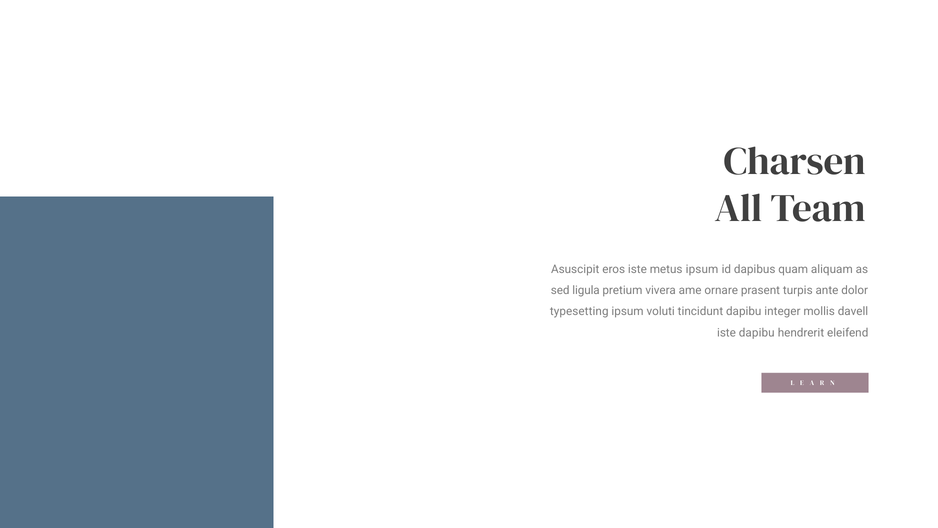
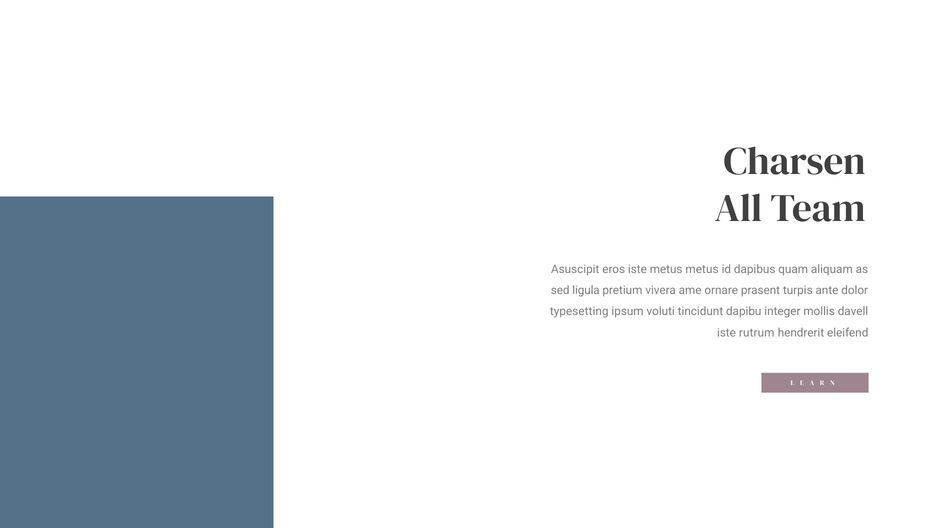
metus ipsum: ipsum -> metus (702, 269)
iste dapibu: dapibu -> rutrum (757, 332)
